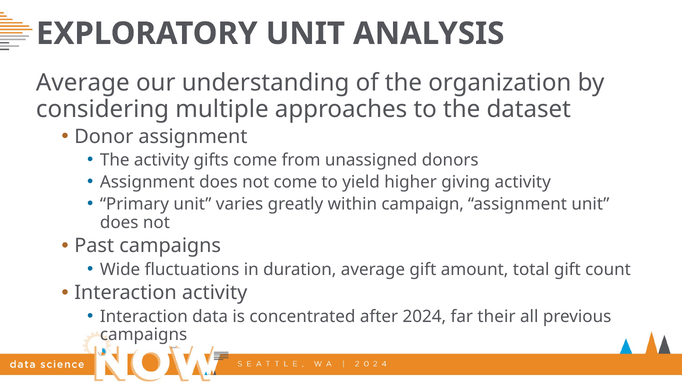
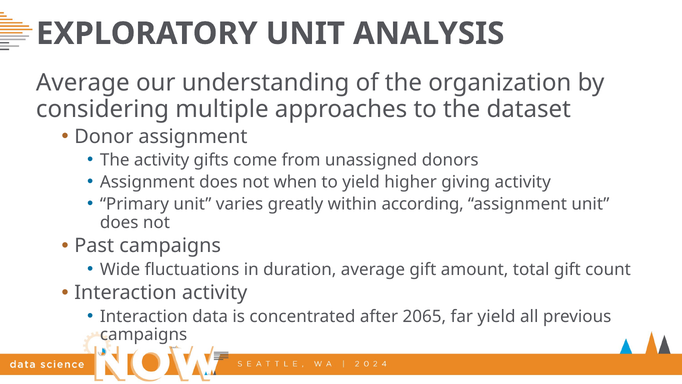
not come: come -> when (295, 182)
campaign: campaign -> according (423, 204)
2024: 2024 -> 2065 (424, 316)
far their: their -> yield (496, 316)
